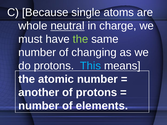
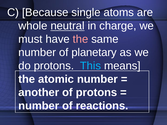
the colour: light green -> pink (80, 39)
changing: changing -> planetary (94, 53)
elements: elements -> reactions (102, 106)
